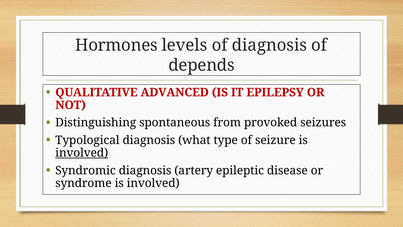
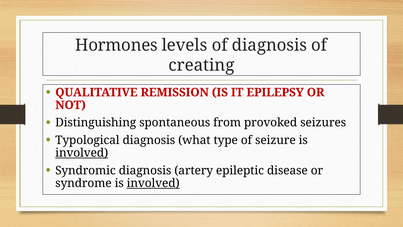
depends: depends -> creating (201, 65)
ADVANCED: ADVANCED -> REMISSION (175, 92)
involved underline: none -> present (153, 183)
